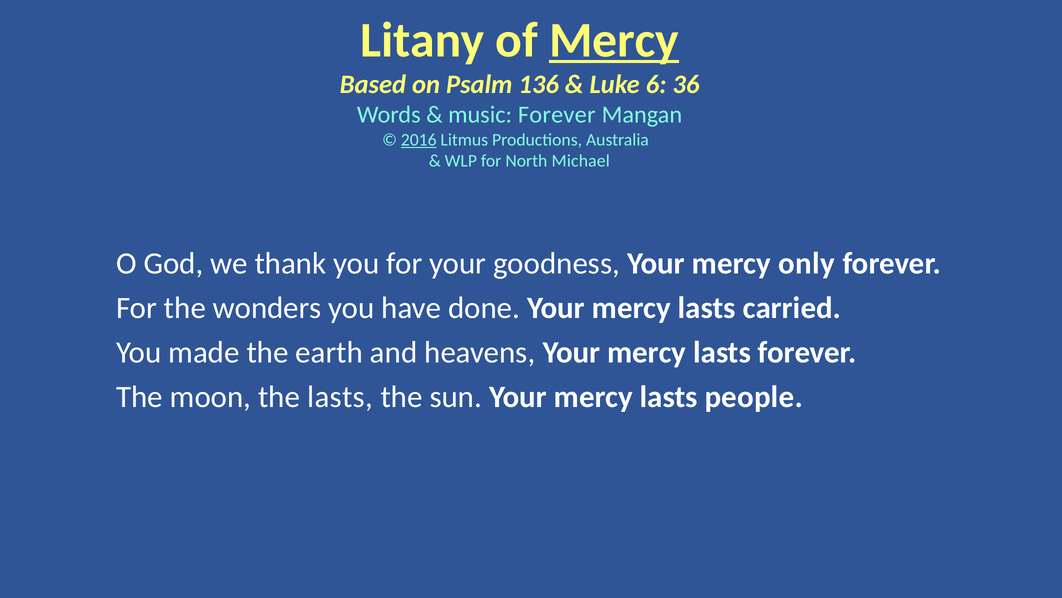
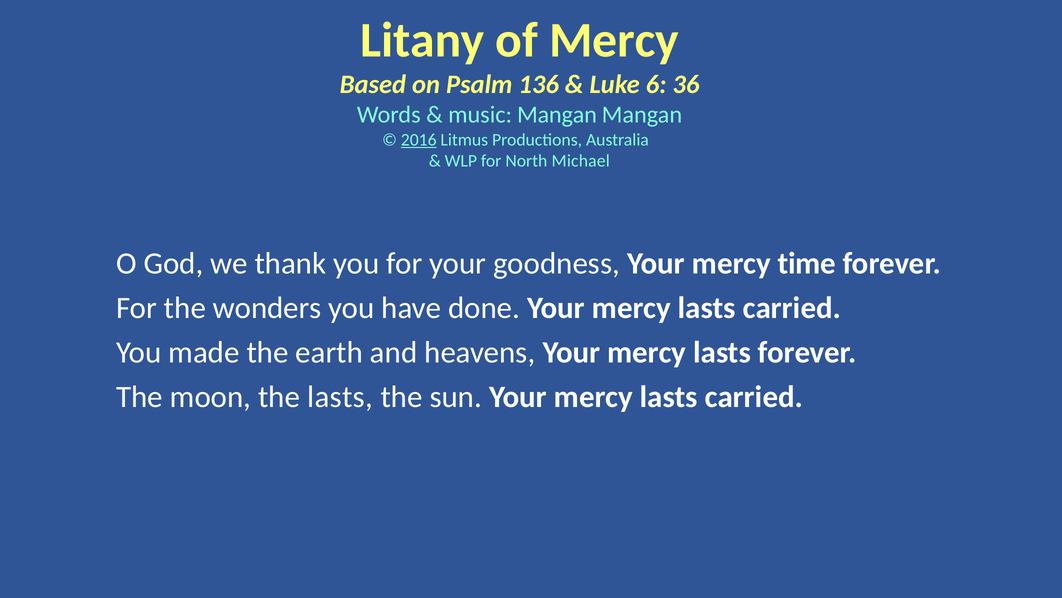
Mercy underline: present -> none (614, 40)
music Forever: Forever -> Mangan (557, 115)
only: only -> time (807, 263)
people: people -> carried (754, 397)
